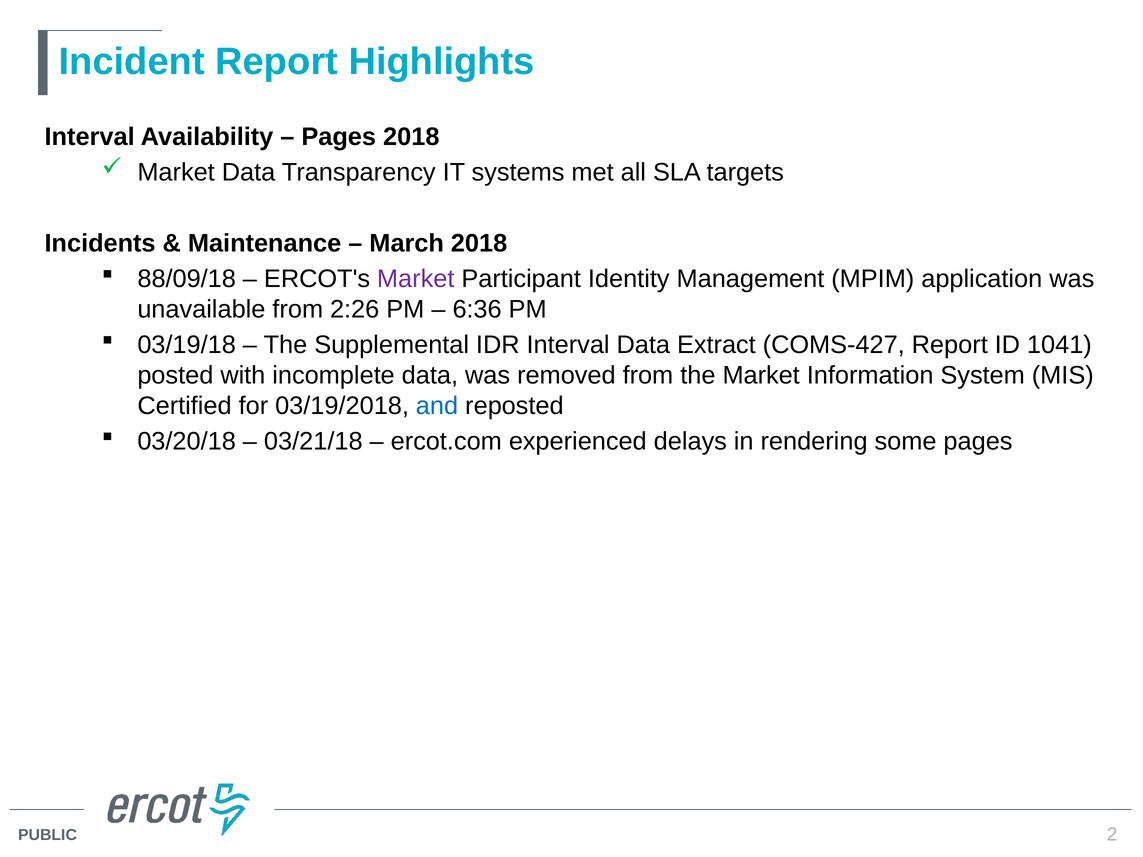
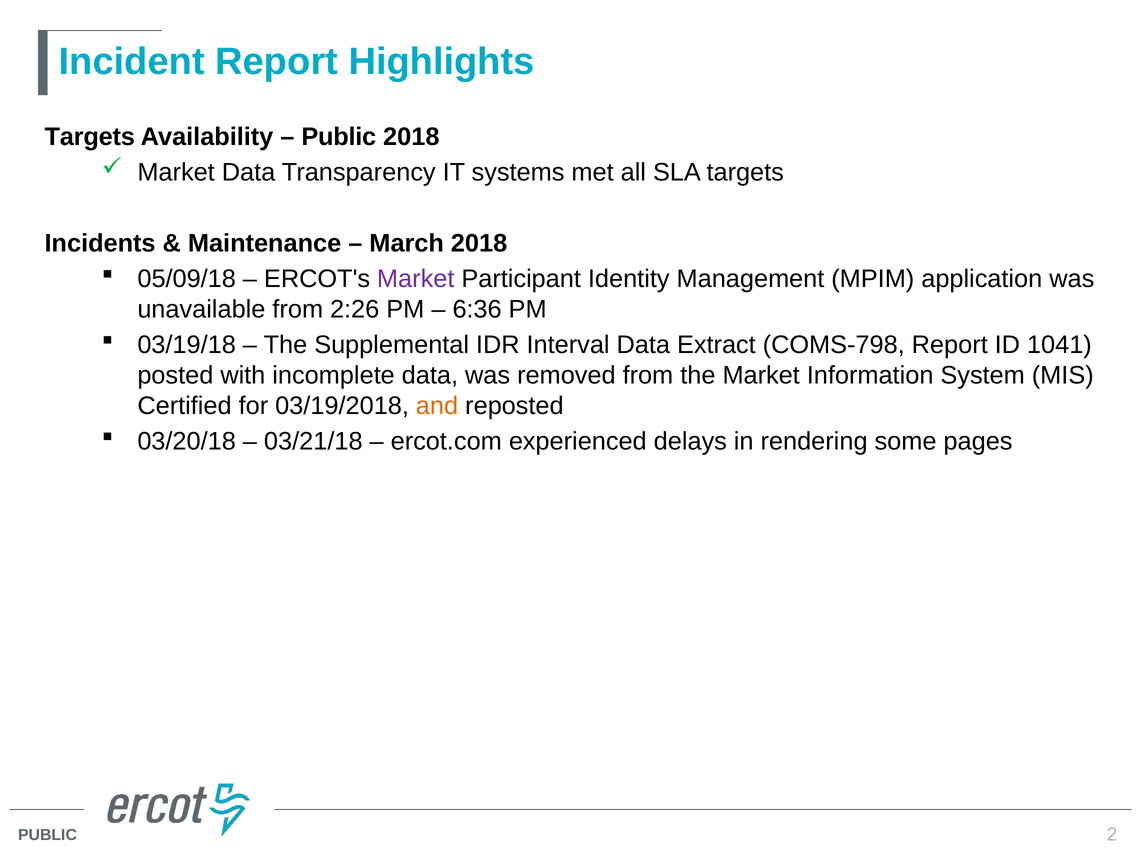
Interval: Interval -> Targets (90, 137)
Pages: Pages -> Public (339, 137)
88/09/18: 88/09/18 -> 05/09/18 (187, 279)
COMS-427: COMS-427 -> COMS-798 (834, 345)
and colour: blue -> orange (437, 406)
